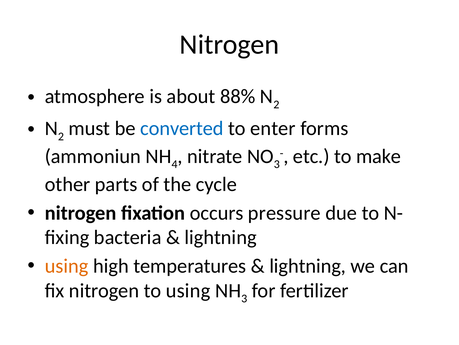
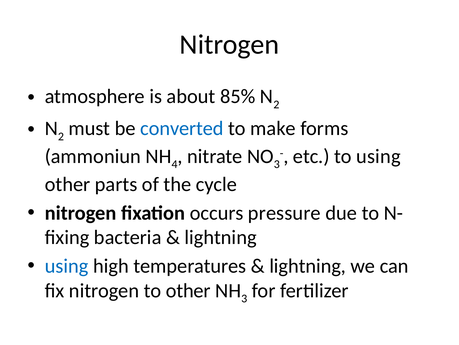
88%: 88% -> 85% (238, 96)
enter: enter -> make (273, 128)
to make: make -> using (378, 156)
using colour: orange -> blue (67, 266)
to using: using -> other (188, 290)
